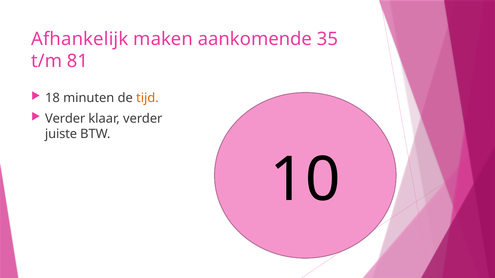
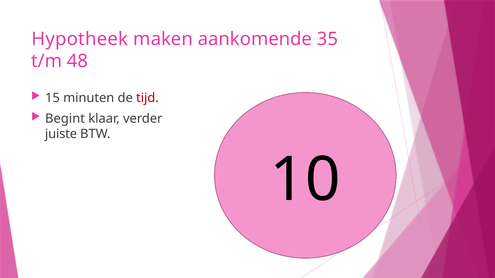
Afhankelijk: Afhankelijk -> Hypotheek (80, 39)
81: 81 -> 48 (78, 61)
18: 18 -> 15 (52, 98)
tijd colour: orange -> red (147, 98)
Verder: Verder -> Begint (65, 119)
